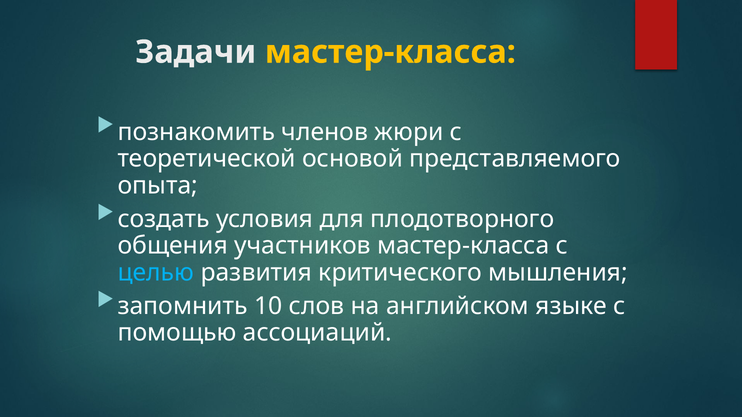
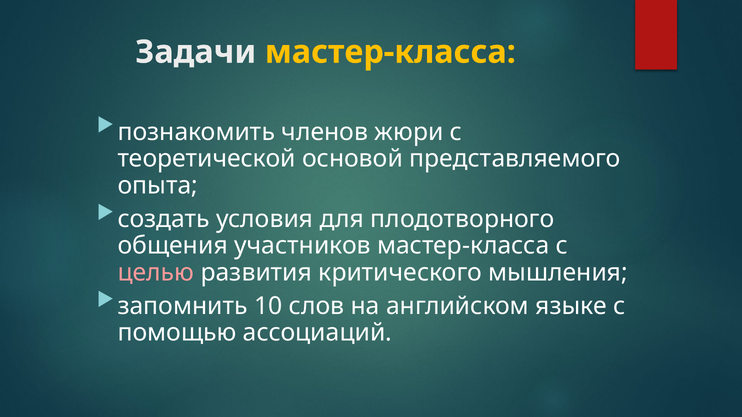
целью colour: light blue -> pink (156, 273)
